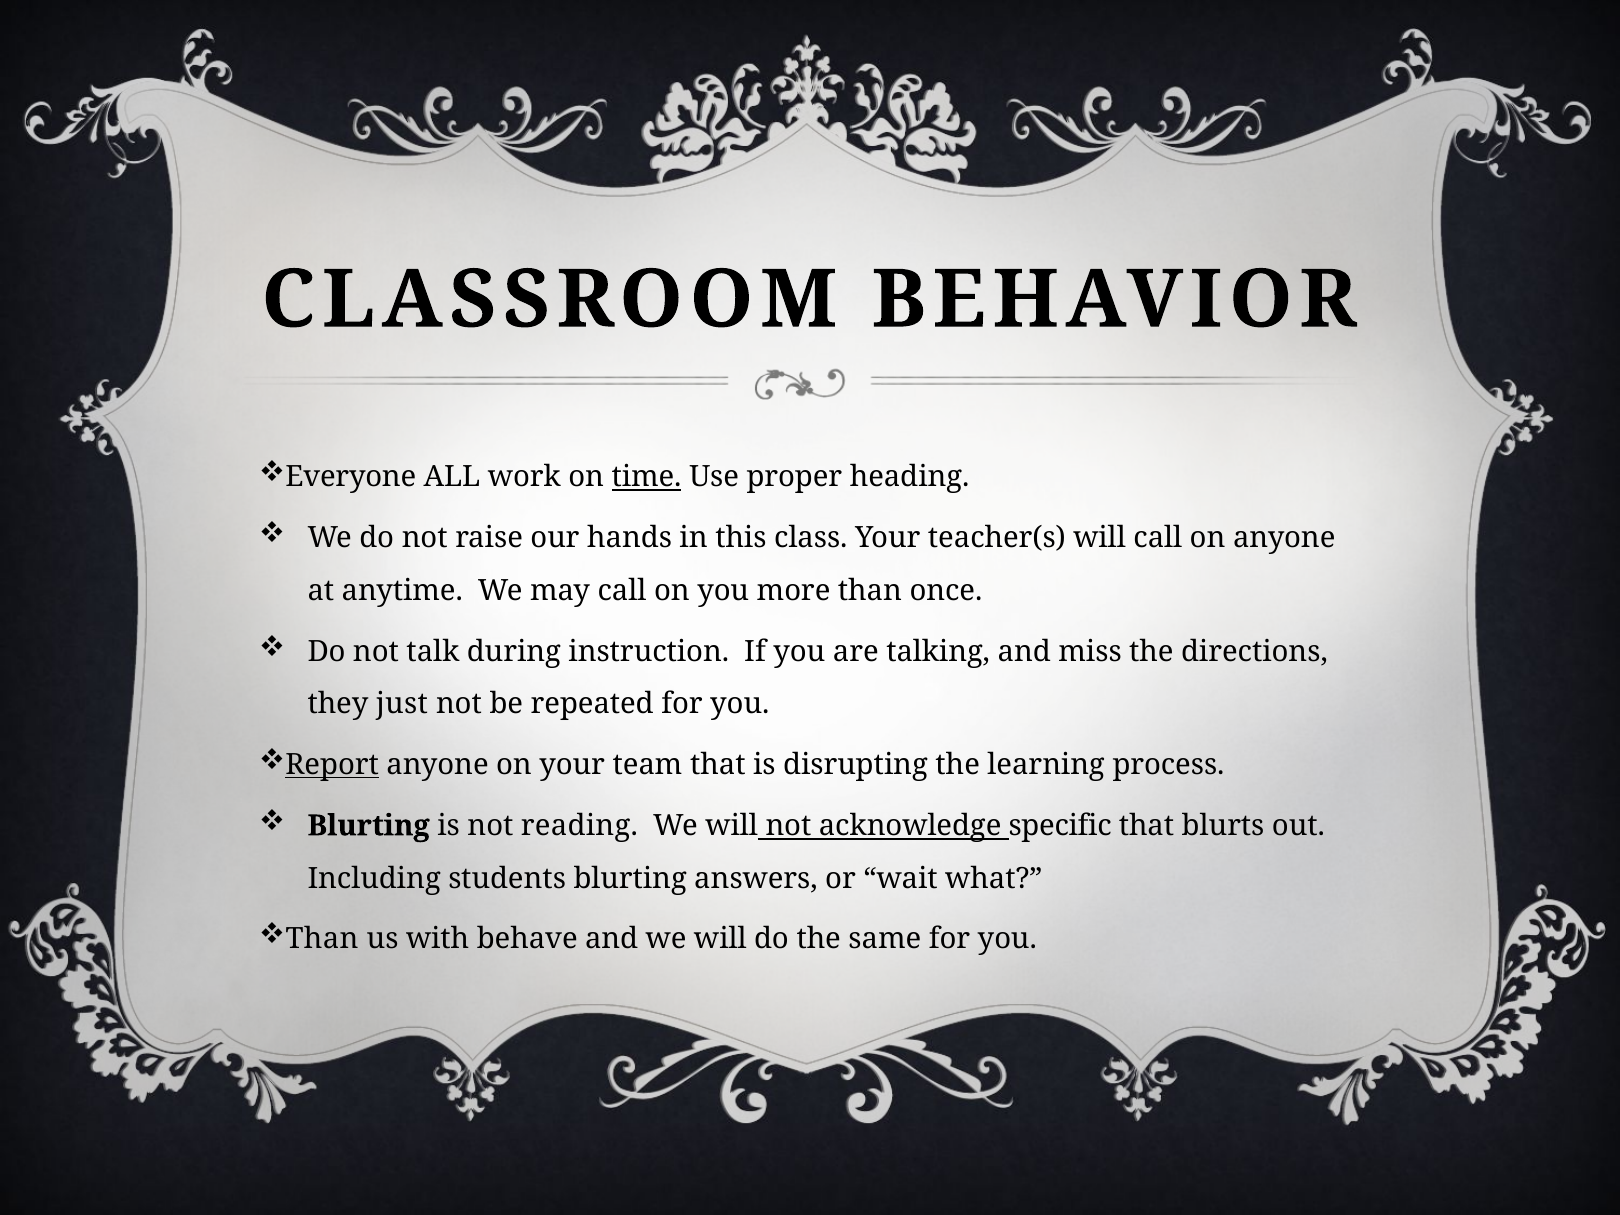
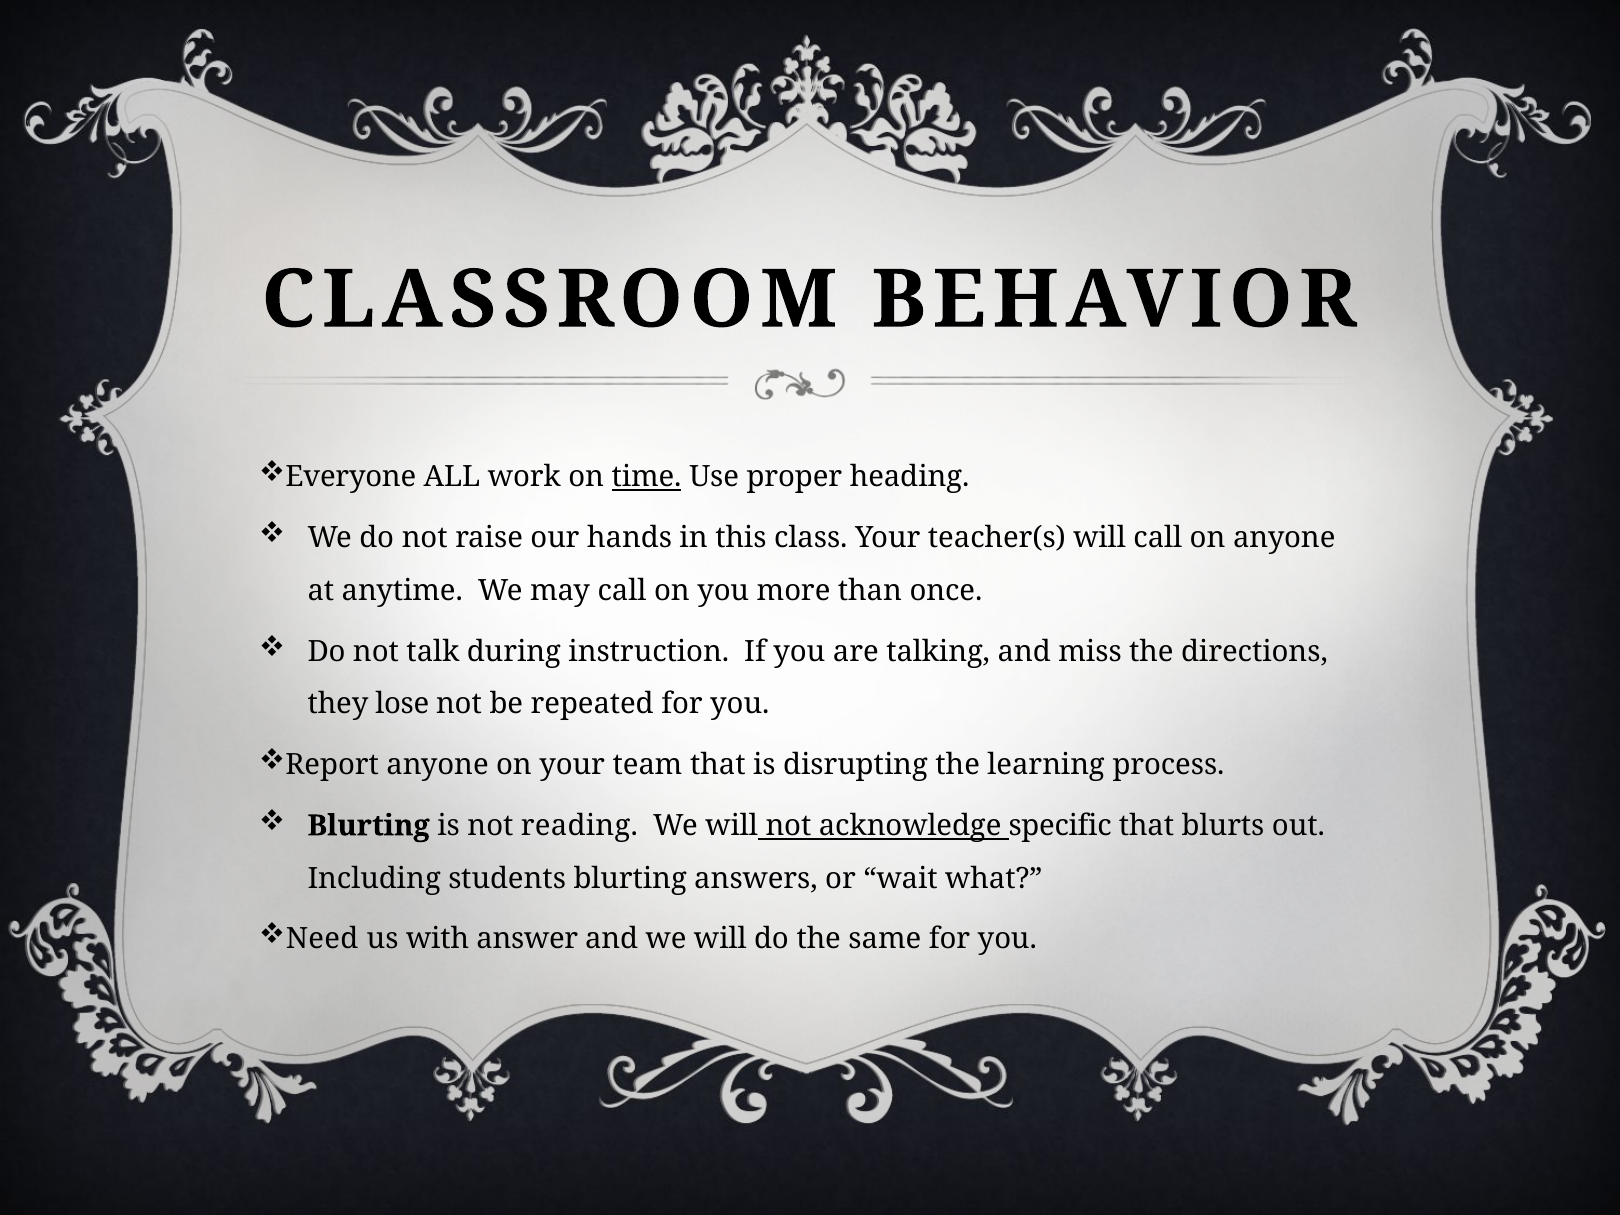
just: just -> lose (402, 704)
Report underline: present -> none (332, 765)
Than: Than -> Need (322, 939)
behave: behave -> answer (527, 939)
